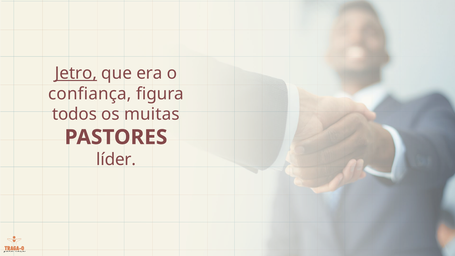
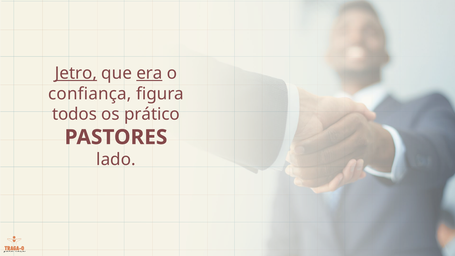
era underline: none -> present (149, 73)
muitas: muitas -> prático (152, 114)
líder: líder -> lado (116, 160)
